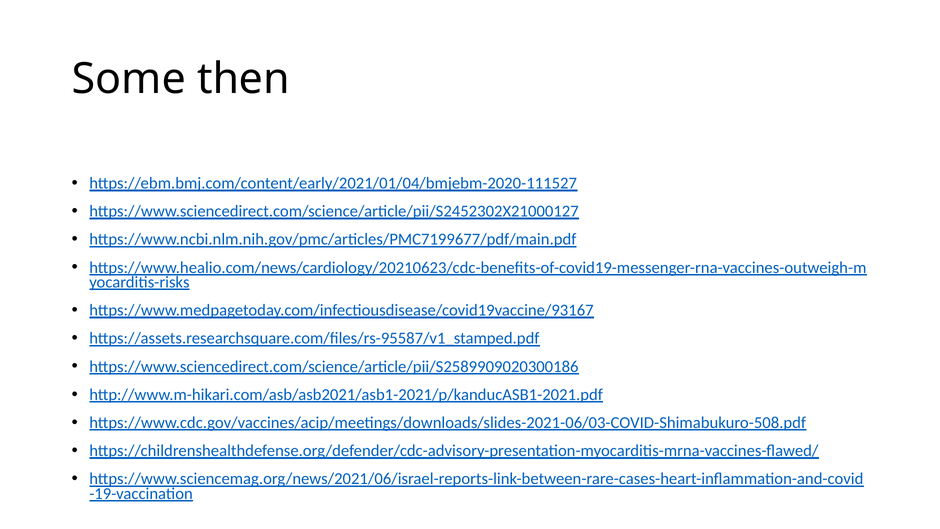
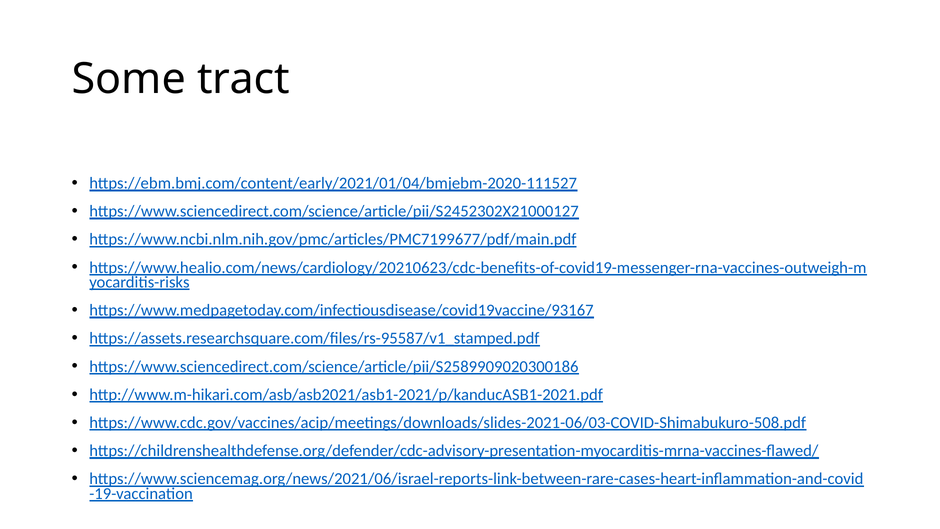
then: then -> tract (243, 79)
